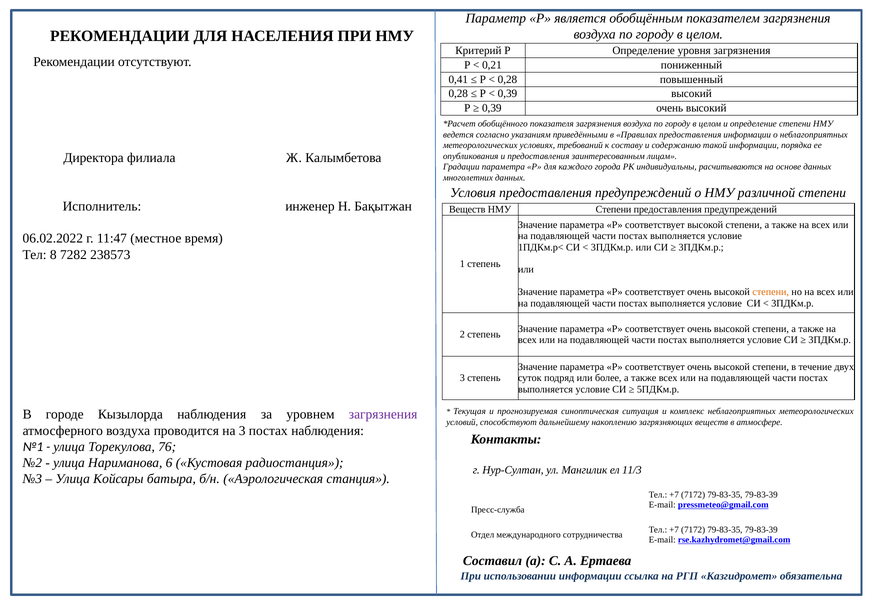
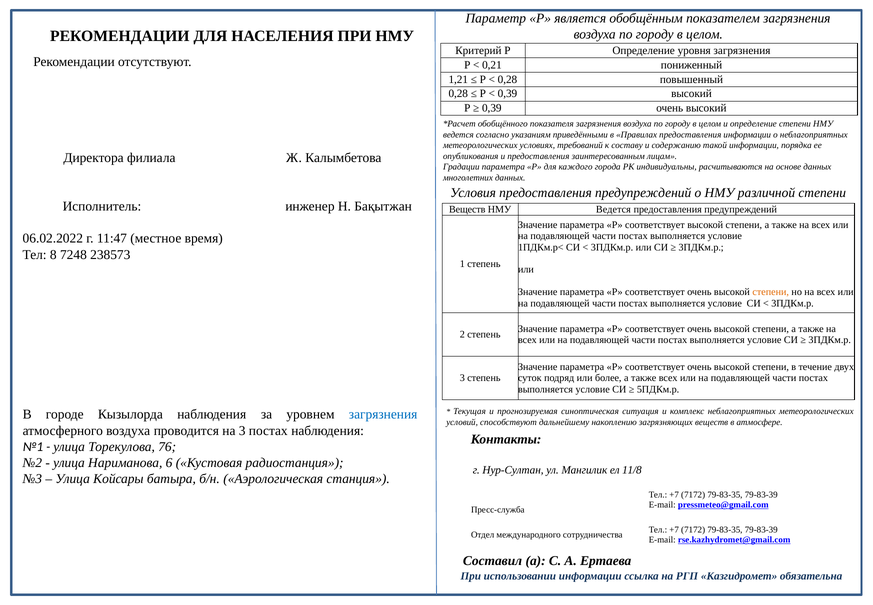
0,41: 0,41 -> 1,21 (458, 79)
Степени: Степени -> Ведется (613, 209)
7282: 7282 -> 7248 (73, 254)
загрязнения colour: purple -> blue (383, 414)
11/3: 11/3 -> 11/8 (632, 469)
